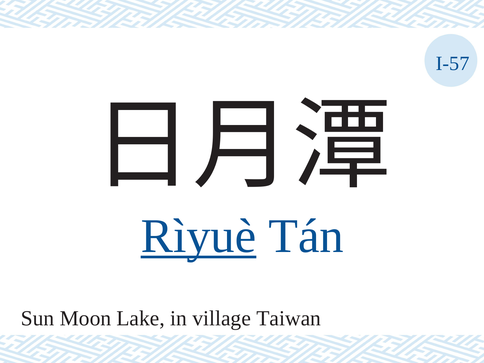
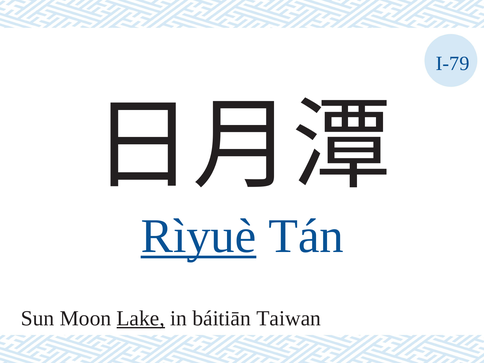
I-57: I-57 -> I-79 (453, 63)
Lake underline: none -> present (141, 318)
village: village -> báitiān (222, 318)
